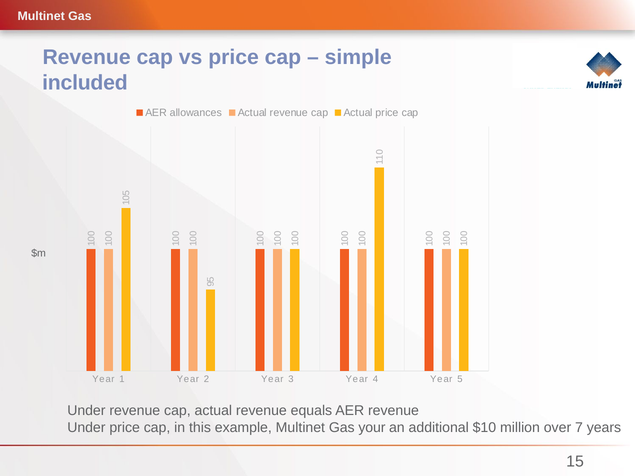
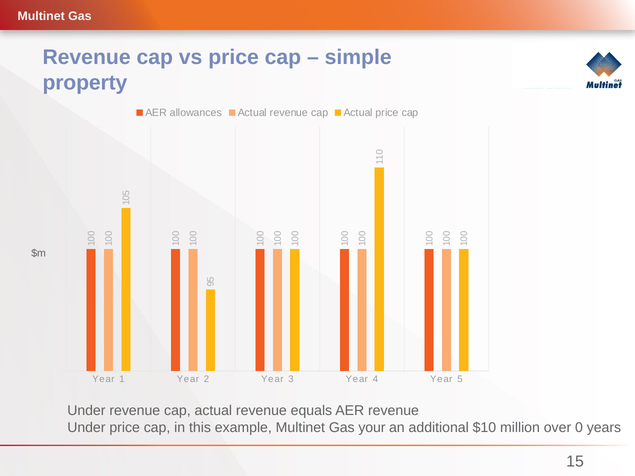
included: included -> property (85, 83)
over 7: 7 -> 0 (579, 428)
